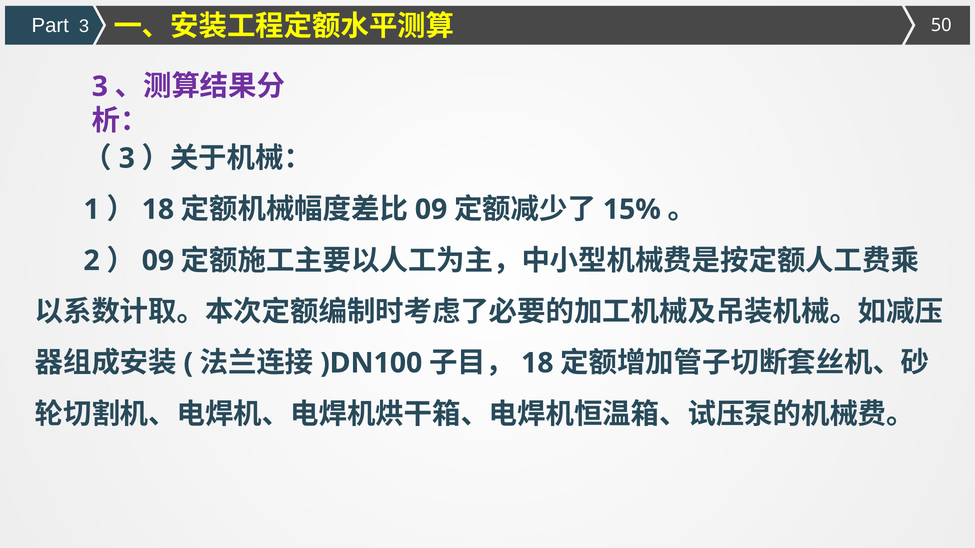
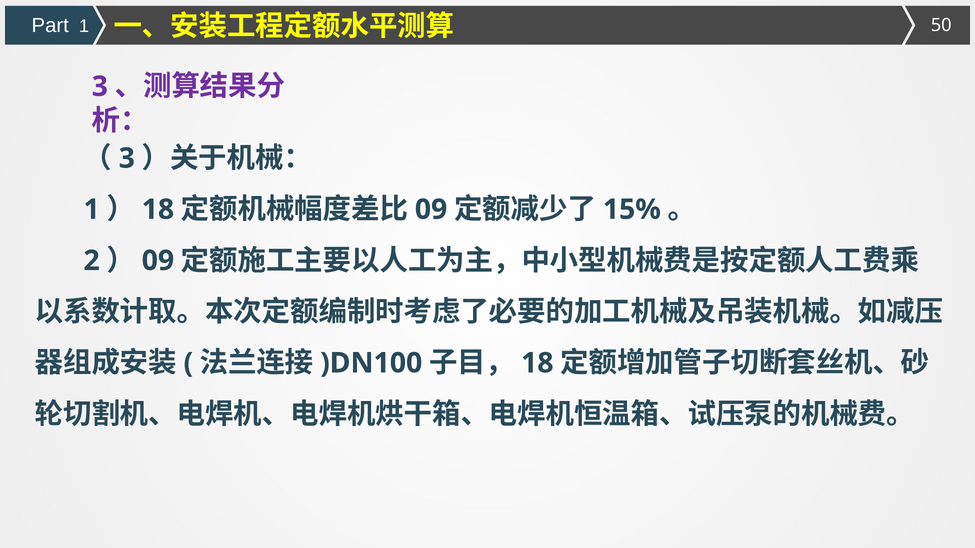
Part 3: 3 -> 1 (84, 26)
